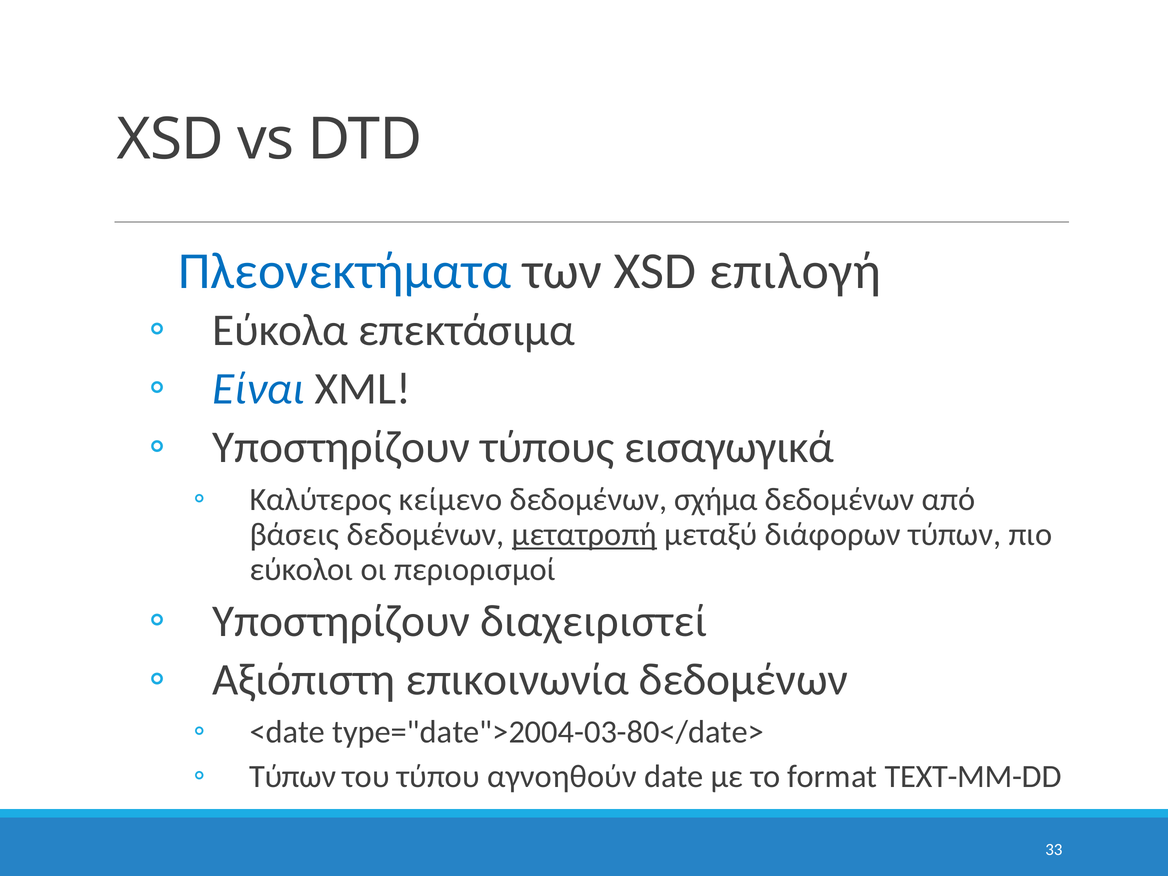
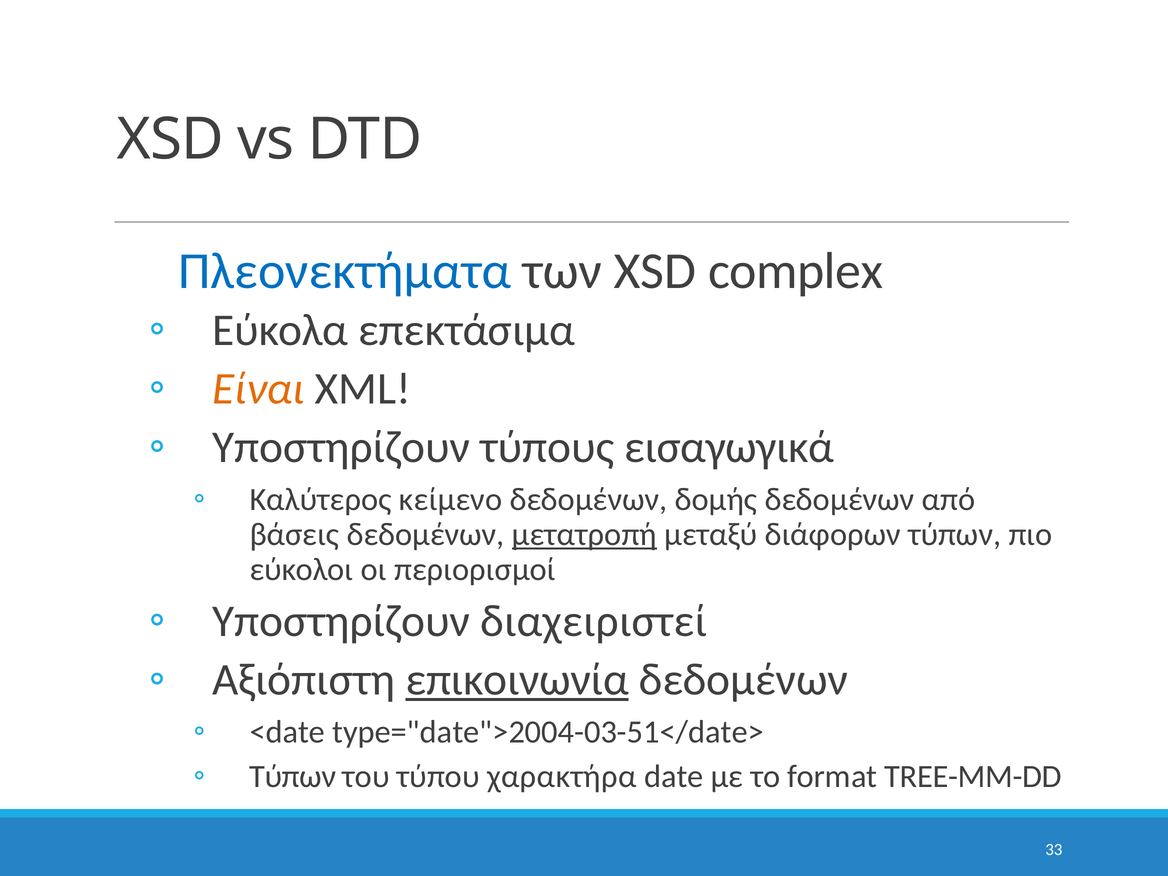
επιλογή: επιλογή -> complex (796, 271)
Είναι colour: blue -> orange (259, 389)
σχήμα: σχήμα -> δομής (716, 499)
επικοινωνία underline: none -> present (517, 680)
type="date">2004-03-80</date>: type="date">2004-03-80</date> -> type="date">2004-03-51</date> (548, 732)
αγνοηθούν: αγνοηθούν -> χαρακτήρα (562, 777)
TEXT-MM-DD: TEXT-MM-DD -> TREE-MM-DD (973, 777)
